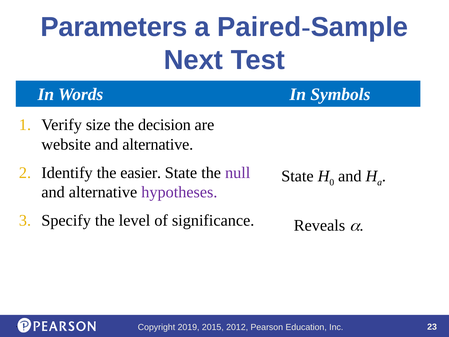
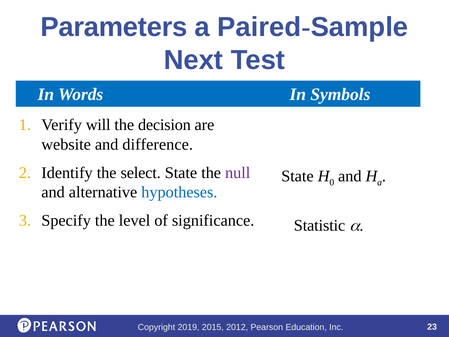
size: size -> will (98, 125)
alternative: alternative -> difference (158, 144)
easier: easier -> select (141, 173)
hypotheses colour: purple -> blue (179, 192)
Reveals: Reveals -> Statistic (320, 225)
